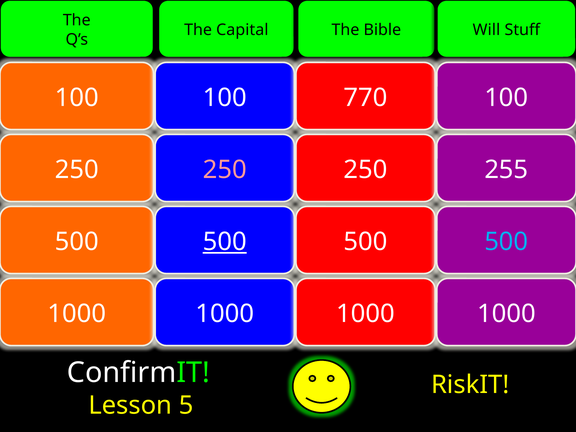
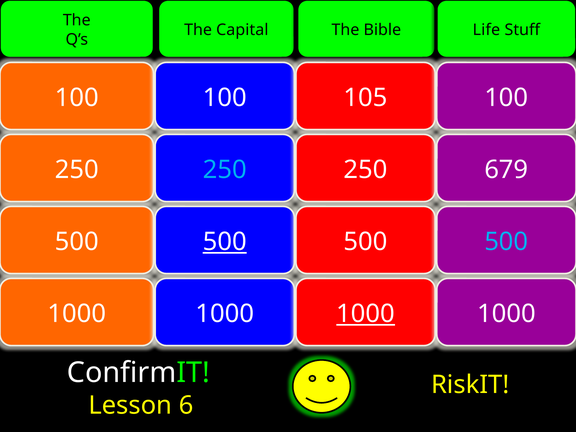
Will: Will -> Life (486, 30)
770: 770 -> 105 (366, 98)
250 colour: pink -> light blue (225, 170)
255: 255 -> 679 (506, 170)
1000 underline: none -> present (366, 314)
5: 5 -> 6 (186, 406)
